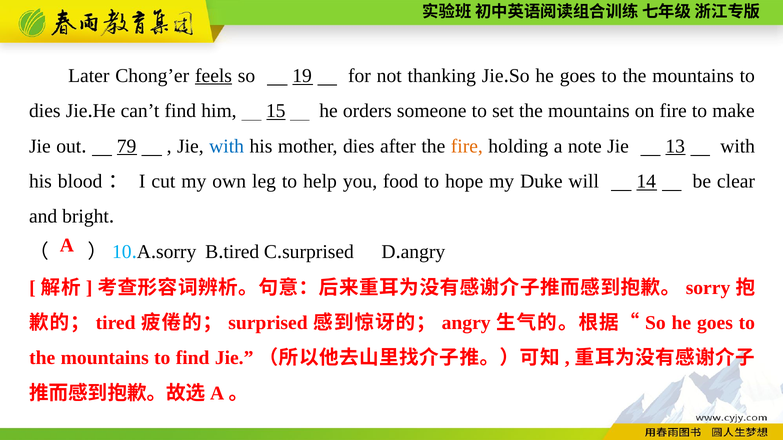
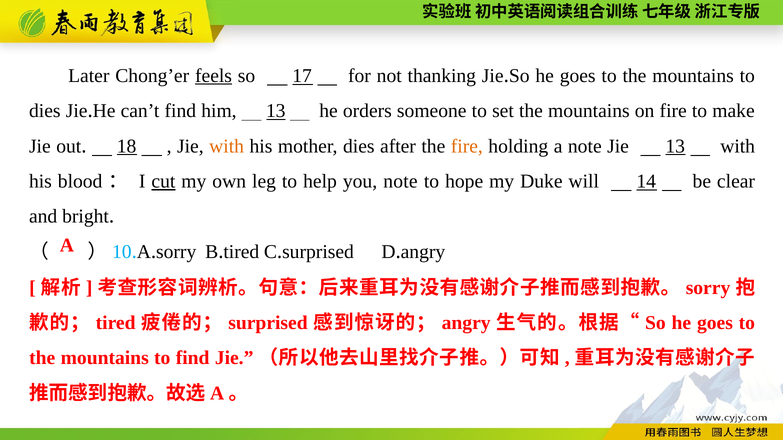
19: 19 -> 17 (302, 76)
him 15: 15 -> 13 (276, 111)
79: 79 -> 18 (127, 146)
with colour: blue -> orange (227, 146)
cut underline: none -> present (163, 181)
you food: food -> note (400, 181)
